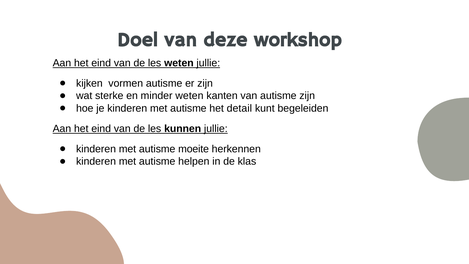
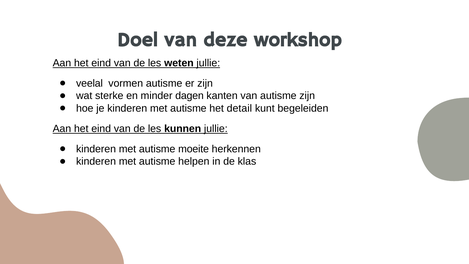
kijken: kijken -> veelal (89, 83)
minder weten: weten -> dagen (190, 96)
